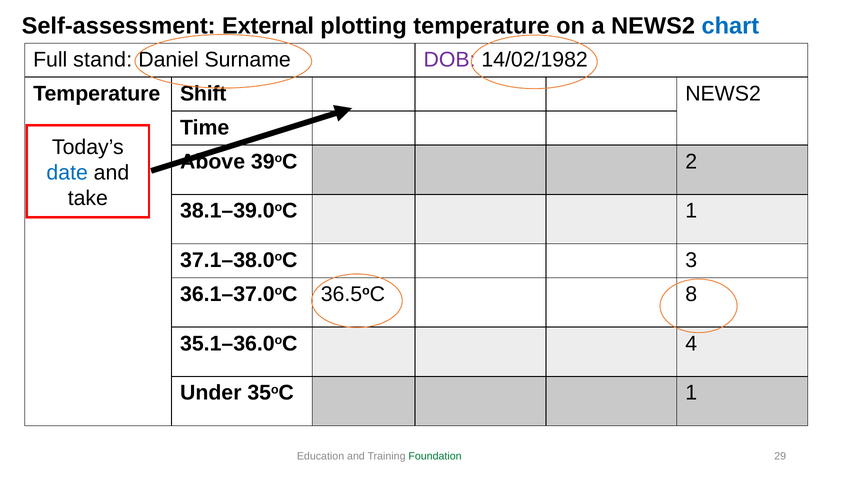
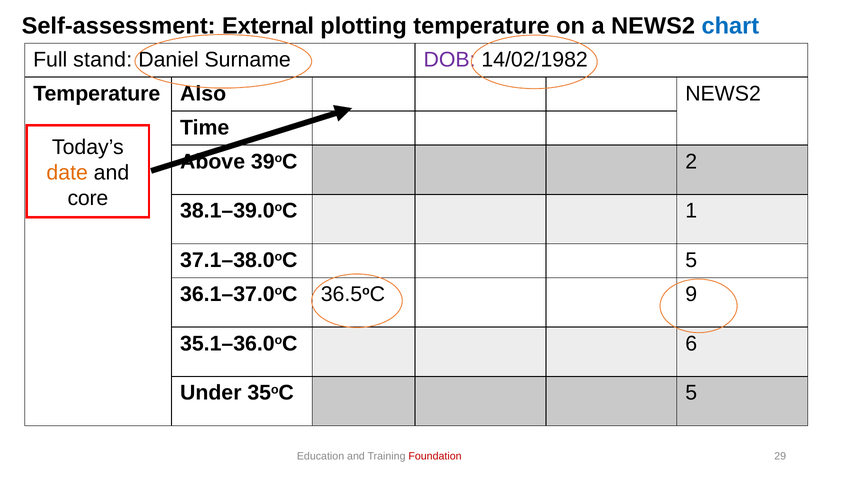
Shift: Shift -> Also (203, 94)
date colour: blue -> orange (67, 173)
take: take -> core (88, 199)
37.1–38.0oC 3: 3 -> 5 (691, 261)
8: 8 -> 9 (691, 295)
4: 4 -> 6 (691, 344)
35oC 1: 1 -> 5 (691, 393)
Foundation colour: green -> red (435, 457)
